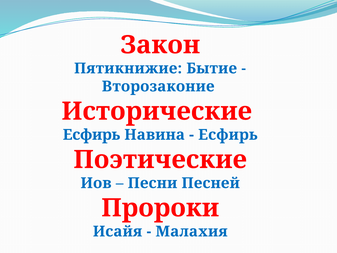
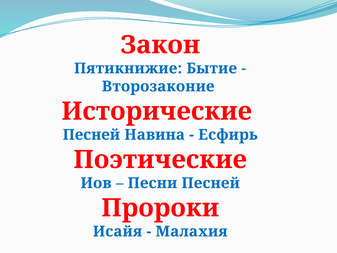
Есфирь: Есфирь -> Песней (91, 135)
